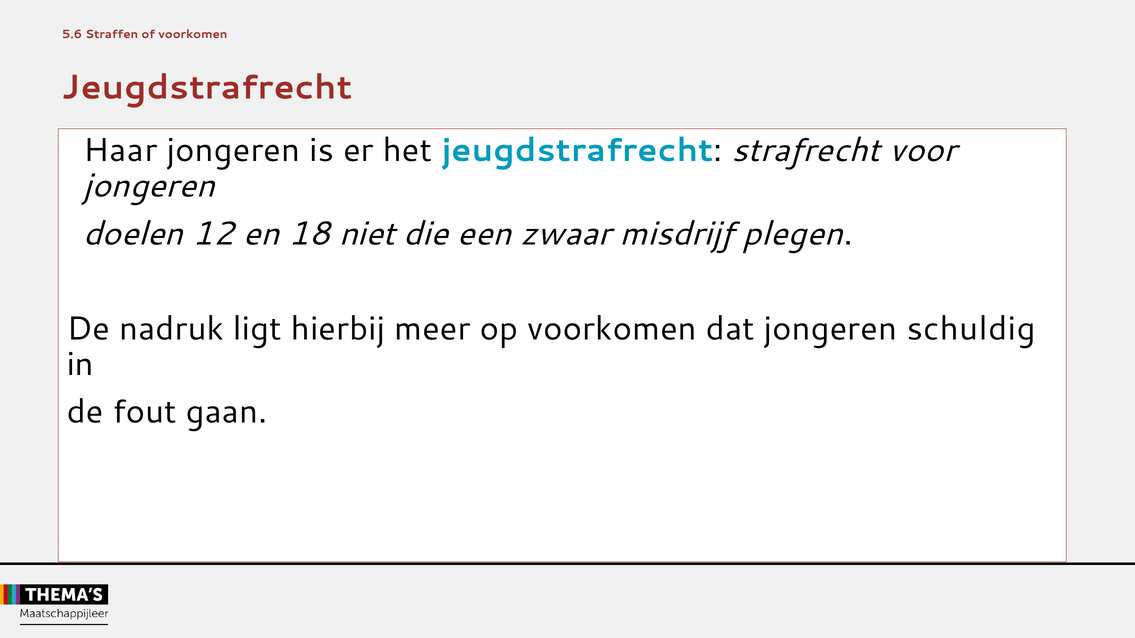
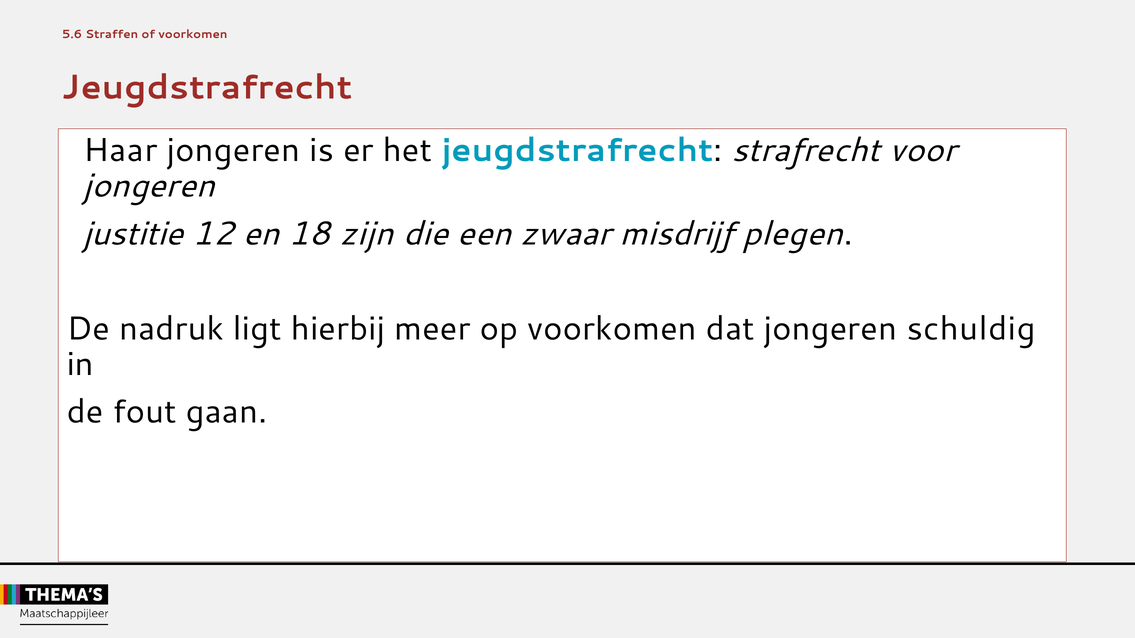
doelen: doelen -> justitie (133, 234)
niet: niet -> zijn (367, 234)
